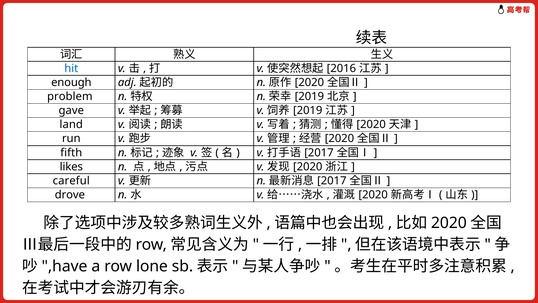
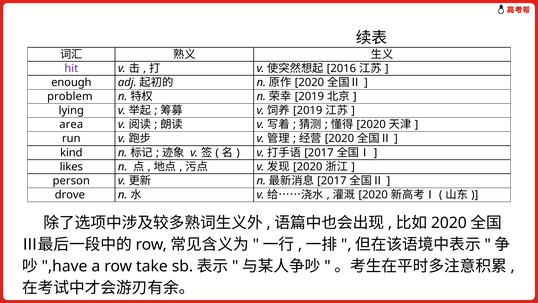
hit colour: blue -> purple (71, 68)
gave: gave -> lying (71, 110)
land: land -> area (71, 124)
fifth: fifth -> kind (71, 152)
careful: careful -> person (71, 181)
lone: lone -> take (152, 266)
